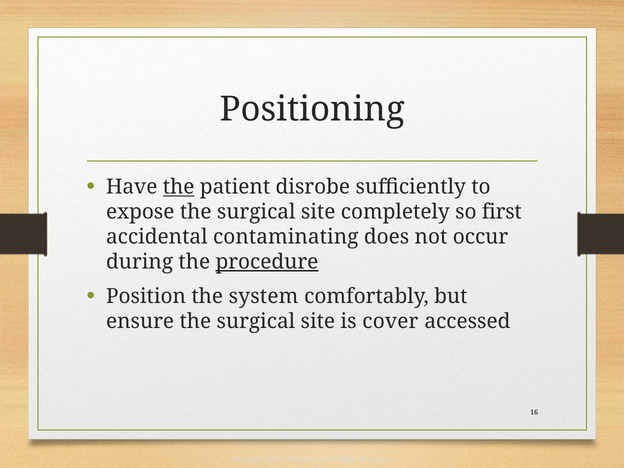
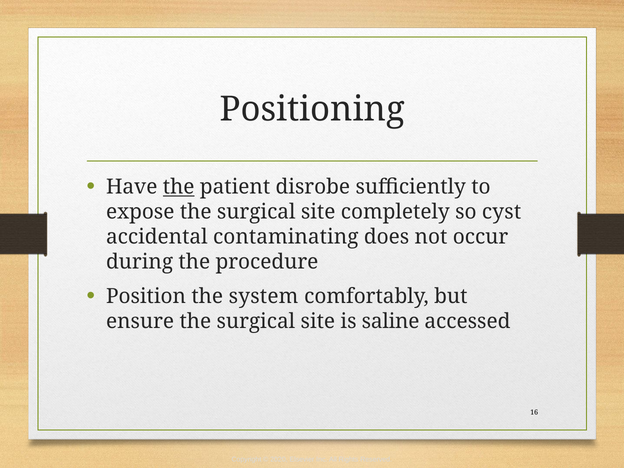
first: first -> cyst (502, 212)
procedure underline: present -> none (267, 262)
cover: cover -> saline (391, 321)
